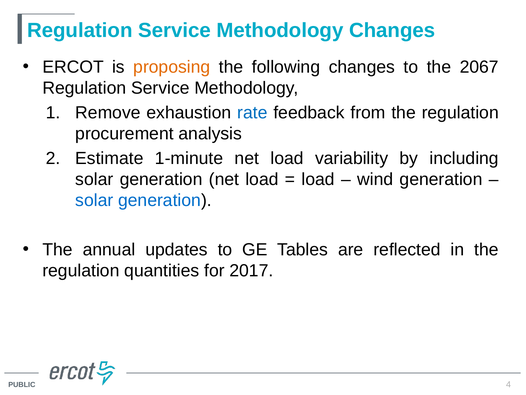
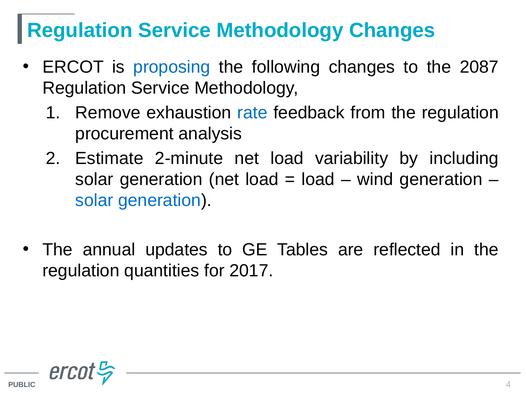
proposing colour: orange -> blue (172, 67)
2067: 2067 -> 2087 (479, 67)
1-minute: 1-minute -> 2-minute (189, 158)
